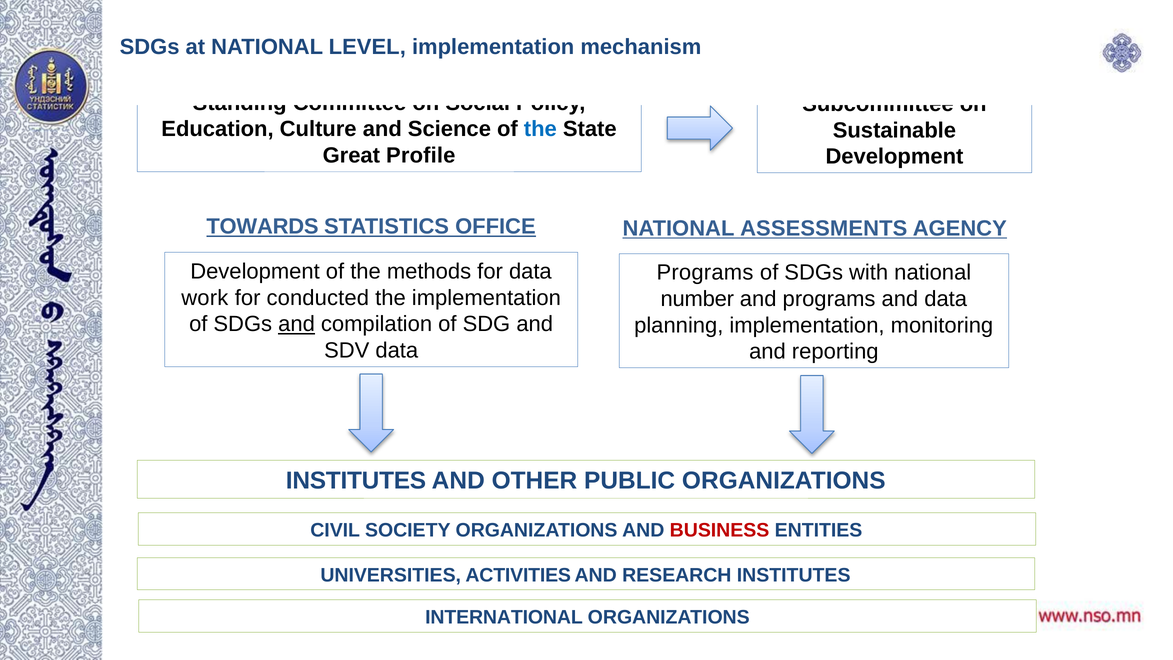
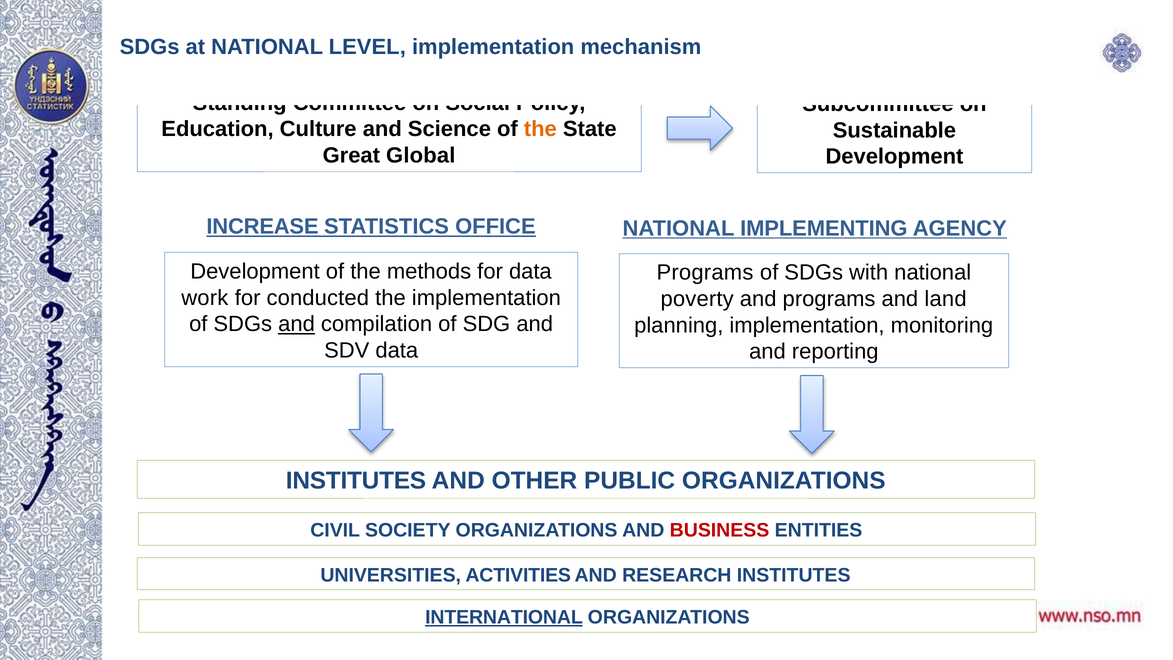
the colour: blue -> orange (540, 129)
Profile: Profile -> Global (421, 155)
TOWARDS: TOWARDS -> INCREASE (263, 226)
ASSESSMENTS: ASSESSMENTS -> IMPLEMENTING (824, 228)
number: number -> poverty (697, 299)
and data: data -> land (946, 299)
INTERNATIONAL underline: none -> present (504, 617)
